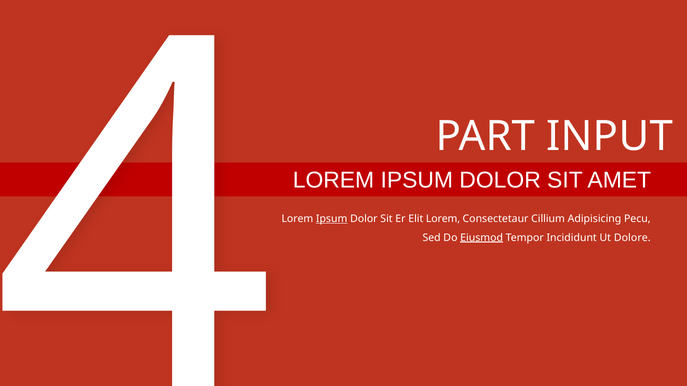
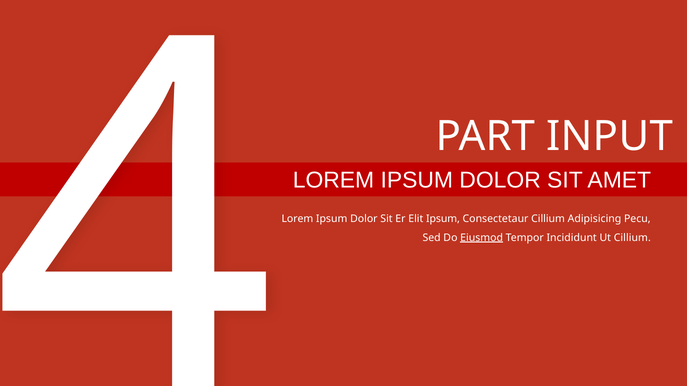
Ipsum underline: present -> none (332, 219)
Elit Lorem: Lorem -> Ipsum (443, 219)
Ut Dolore: Dolore -> Cillium (632, 238)
